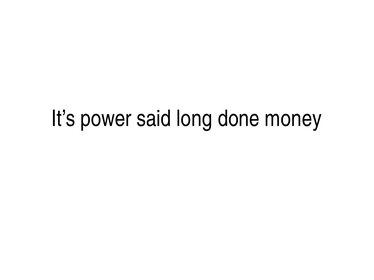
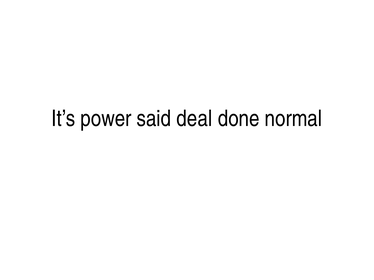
long: long -> deal (194, 119)
money: money -> normal (293, 119)
